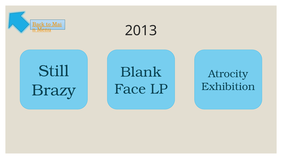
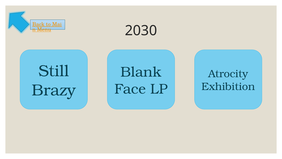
2013: 2013 -> 2030 (141, 31)
